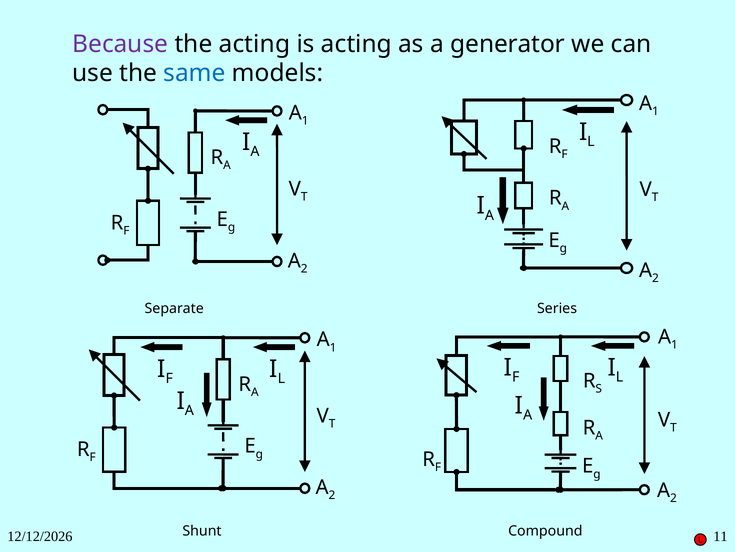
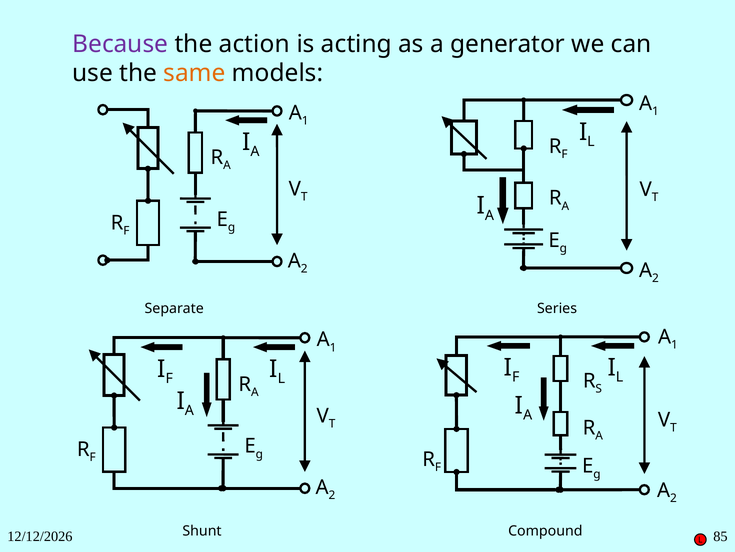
the acting: acting -> action (254, 44)
same colour: blue -> orange (194, 73)
11: 11 -> 85 (720, 536)
